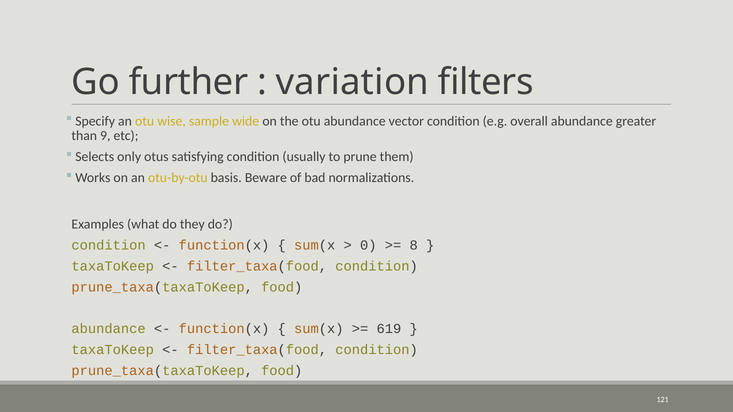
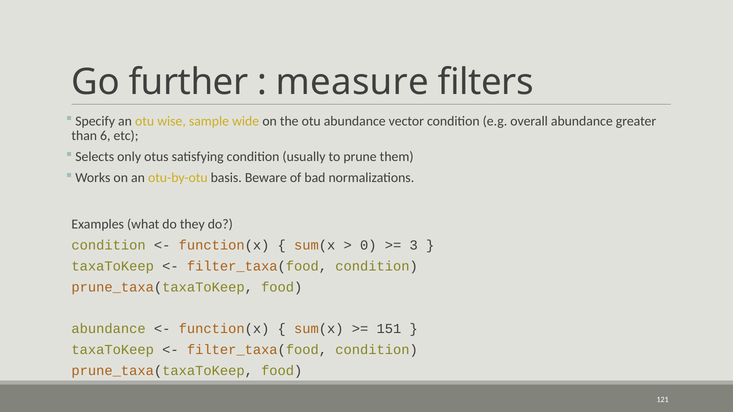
variation: variation -> measure (352, 82)
9: 9 -> 6 (105, 136)
8: 8 -> 3 (414, 245)
619: 619 -> 151 (389, 329)
